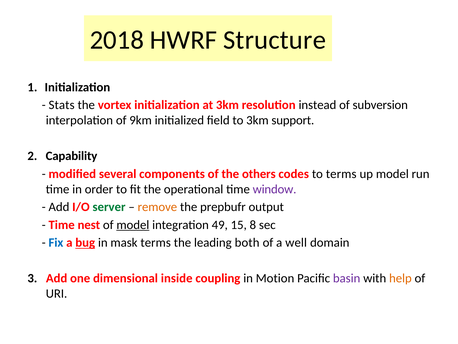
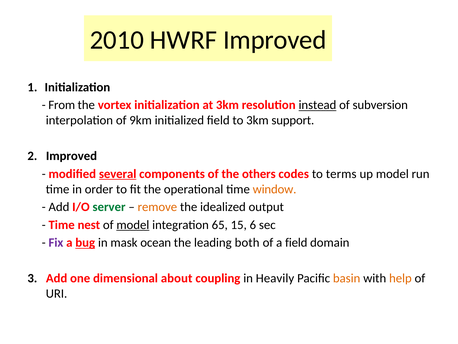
2018: 2018 -> 2010 (117, 40)
HWRF Structure: Structure -> Improved (275, 40)
Stats: Stats -> From (62, 105)
instead underline: none -> present (317, 105)
2 Capability: Capability -> Improved (71, 156)
several underline: none -> present (118, 174)
window colour: purple -> orange (275, 189)
prepbufr: prepbufr -> idealized (223, 207)
49: 49 -> 65 (220, 225)
8: 8 -> 6 (253, 225)
Fix colour: blue -> purple (56, 242)
mask terms: terms -> ocean (156, 242)
a well: well -> field (296, 242)
inside: inside -> about (177, 278)
Motion: Motion -> Heavily (275, 278)
basin colour: purple -> orange (347, 278)
